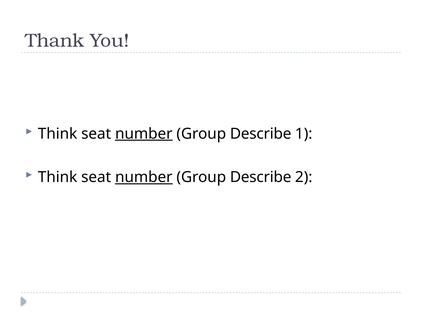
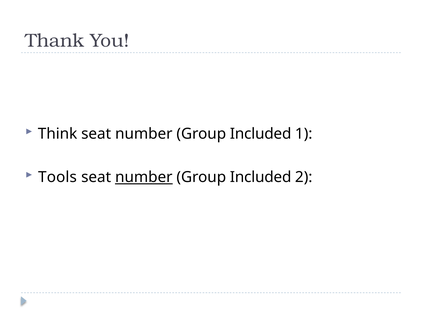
number underline: present -> none (144, 134)
Describe: Describe -> Included (261, 134)
Think: Think -> Tools (57, 178)
Describe: Describe -> Included (261, 178)
